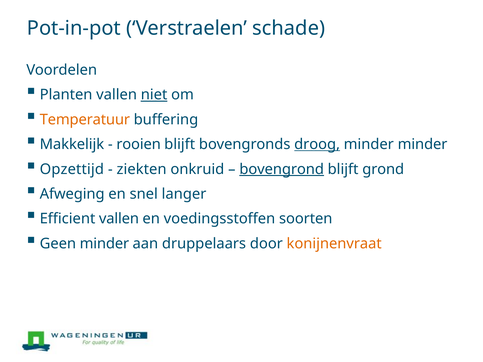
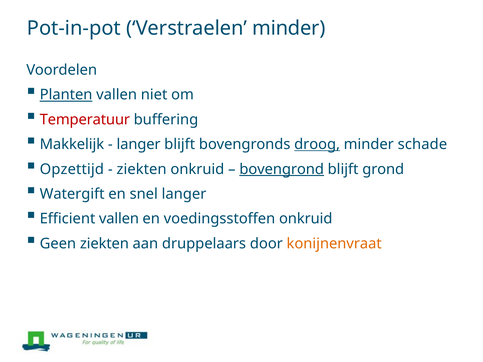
Verstraelen schade: schade -> minder (289, 28)
Planten underline: none -> present (66, 95)
niet underline: present -> none (154, 95)
Temperatuur colour: orange -> red (85, 120)
rooien: rooien -> langer (139, 144)
minder minder: minder -> schade (422, 144)
Afweging: Afweging -> Watergift (72, 194)
voedingsstoffen soorten: soorten -> onkruid (306, 219)
Geen minder: minder -> ziekten (104, 244)
